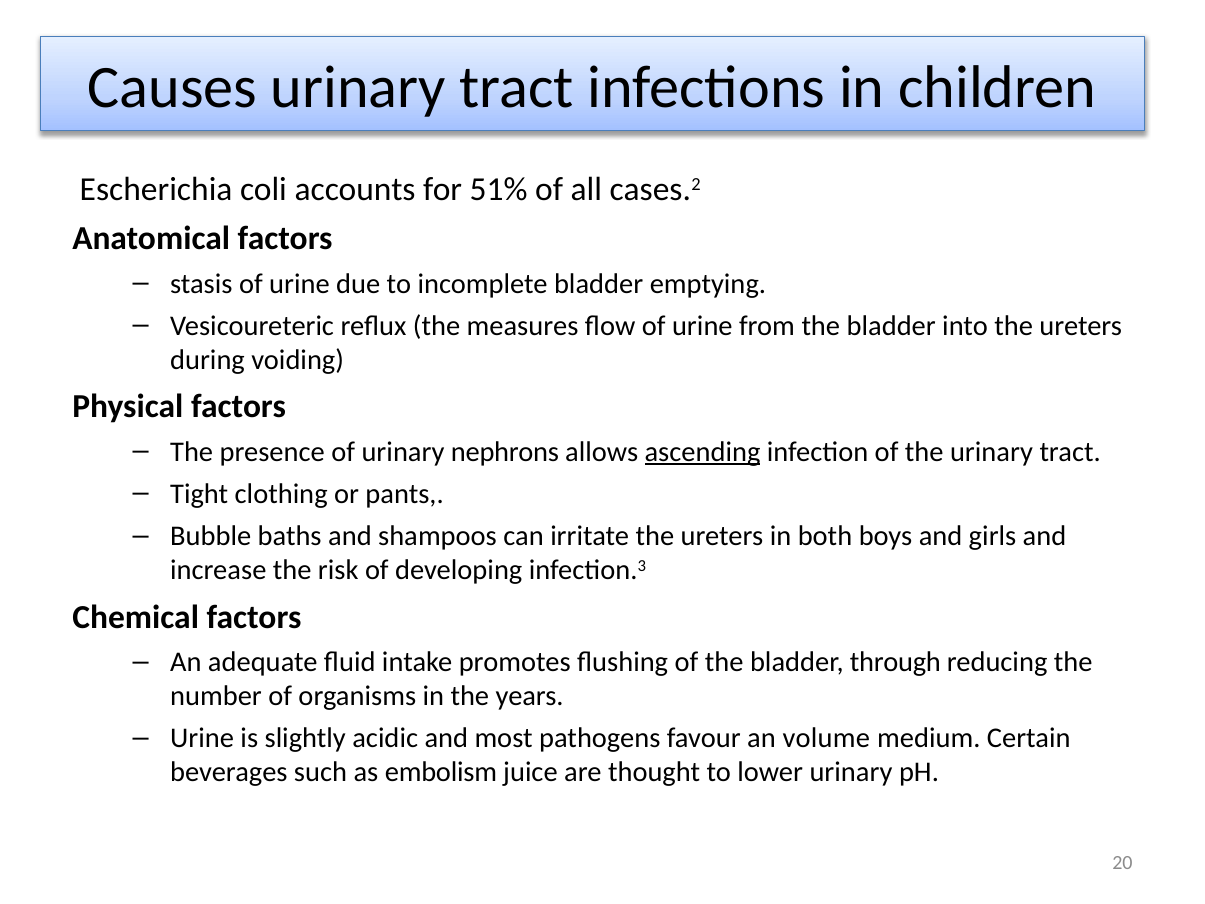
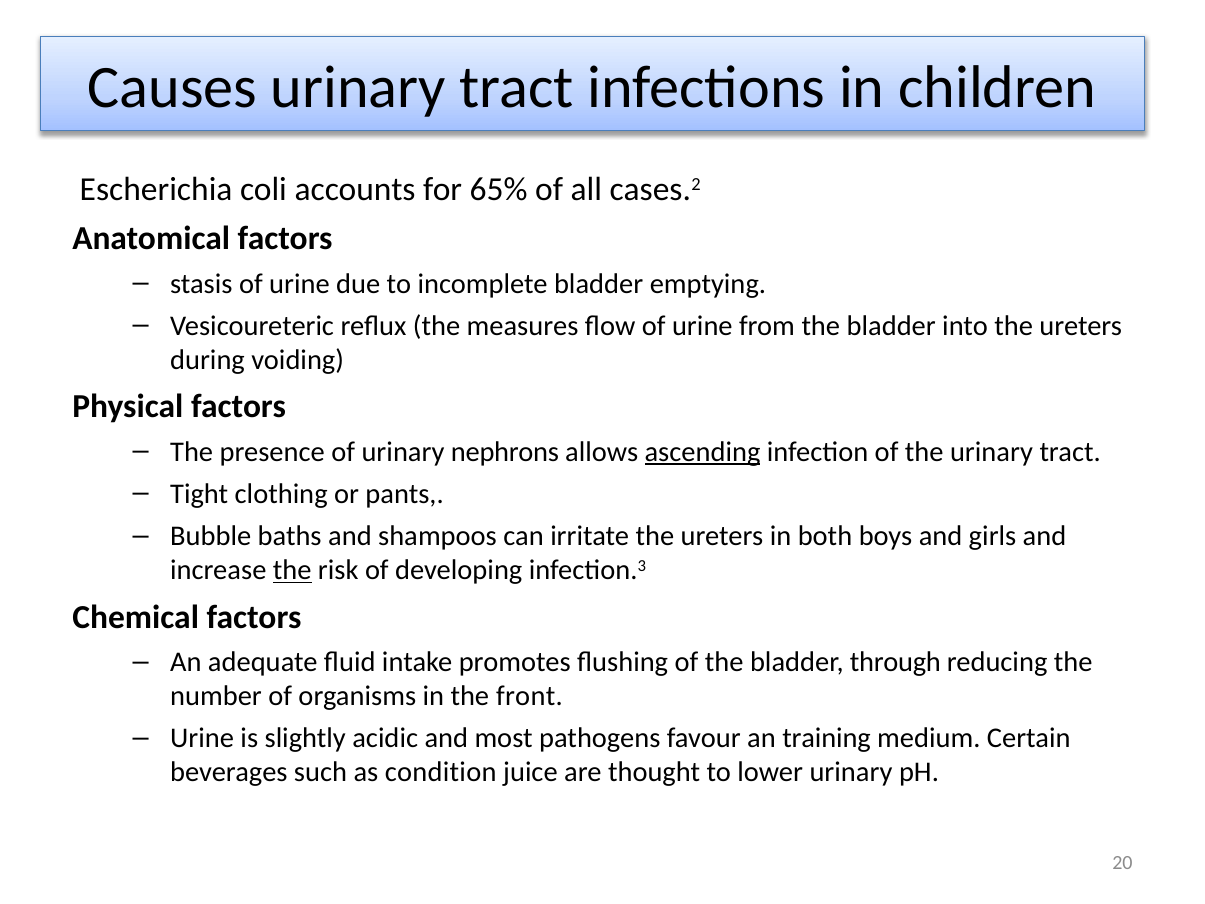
51%: 51% -> 65% (499, 189)
the underline: none -> present (292, 570)
years: years -> front (529, 696)
volume: volume -> training (827, 738)
embolism: embolism -> condition (441, 772)
